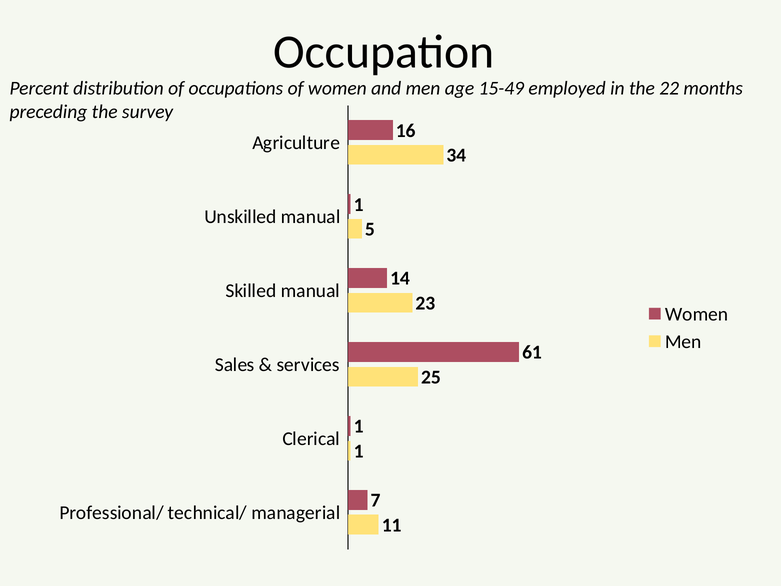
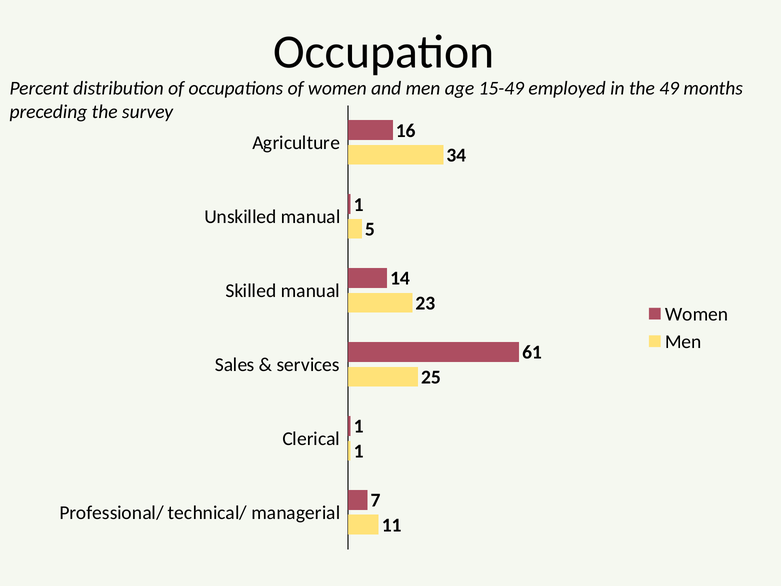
22: 22 -> 49 (669, 88)
